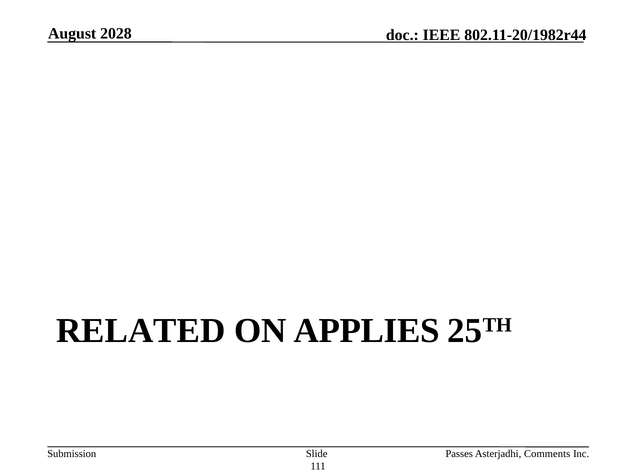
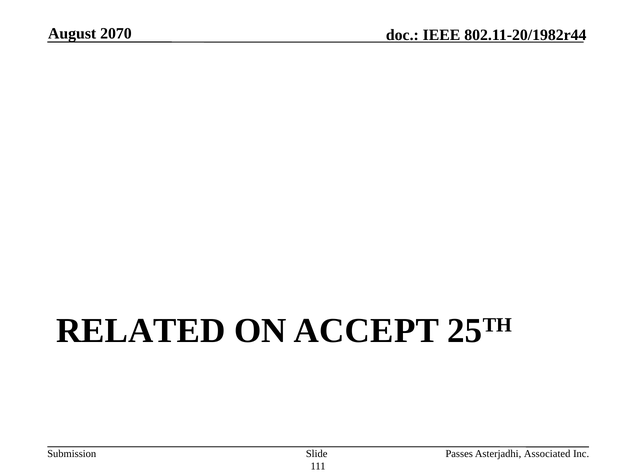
2028: 2028 -> 2070 (116, 33)
APPLIES: APPLIES -> ACCEPT (366, 331)
Comments: Comments -> Associated (547, 454)
